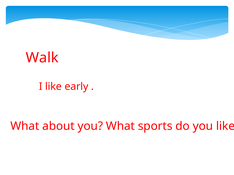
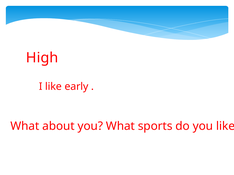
Walk: Walk -> High (42, 58)
